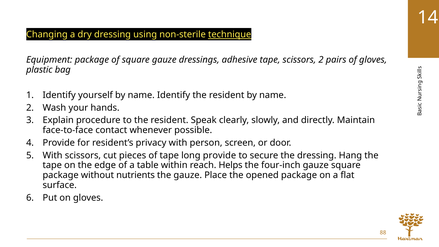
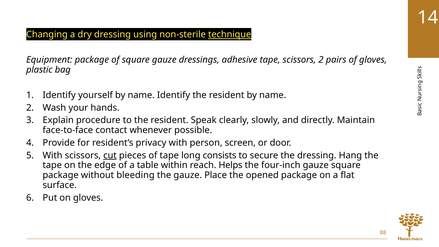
cut underline: none -> present (110, 155)
long provide: provide -> consists (220, 155)
nutrients: nutrients -> bleeding (136, 175)
